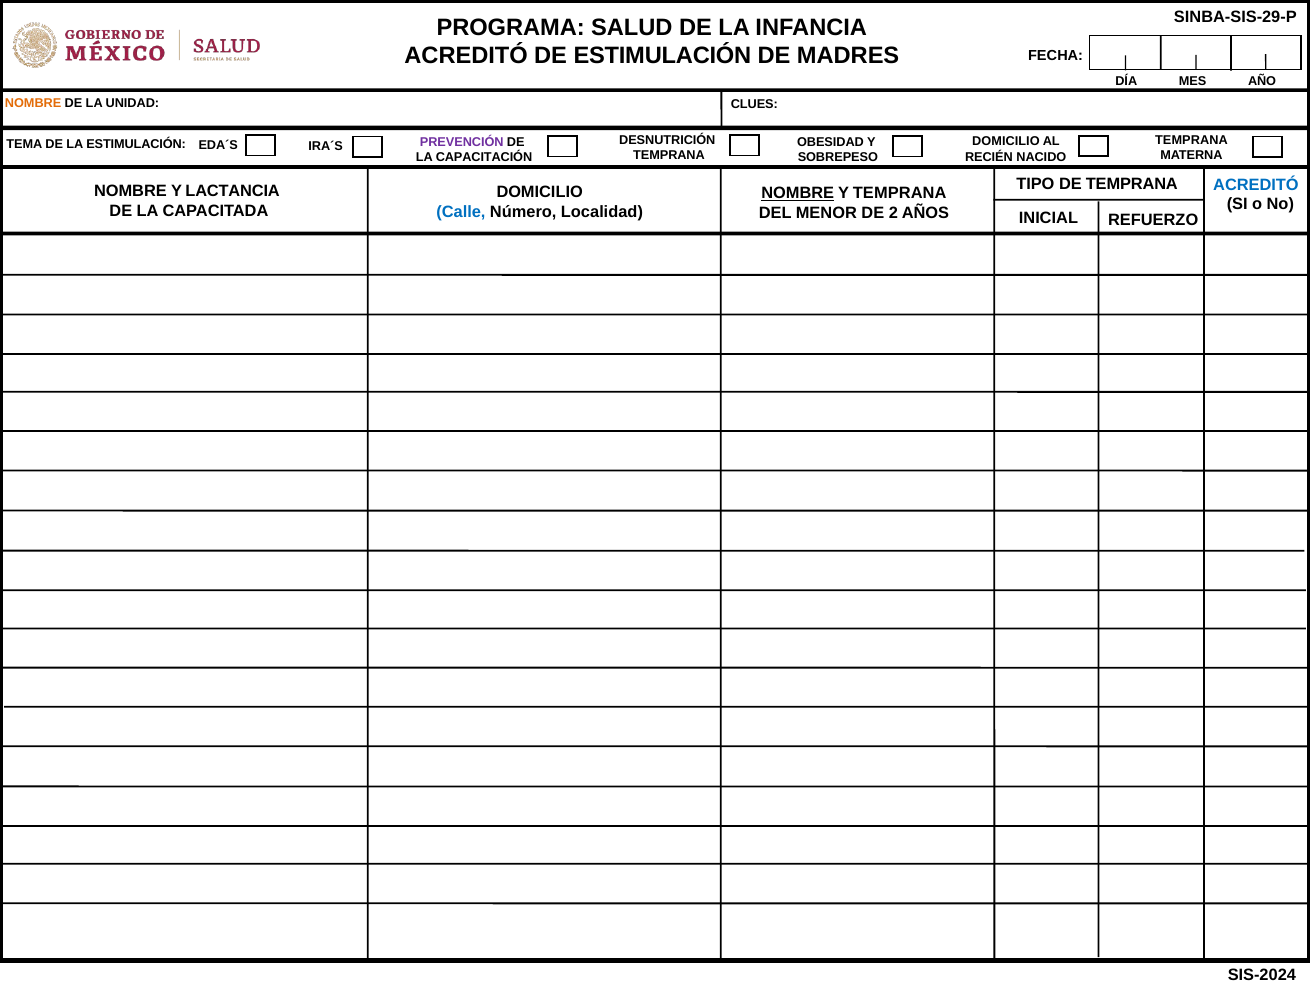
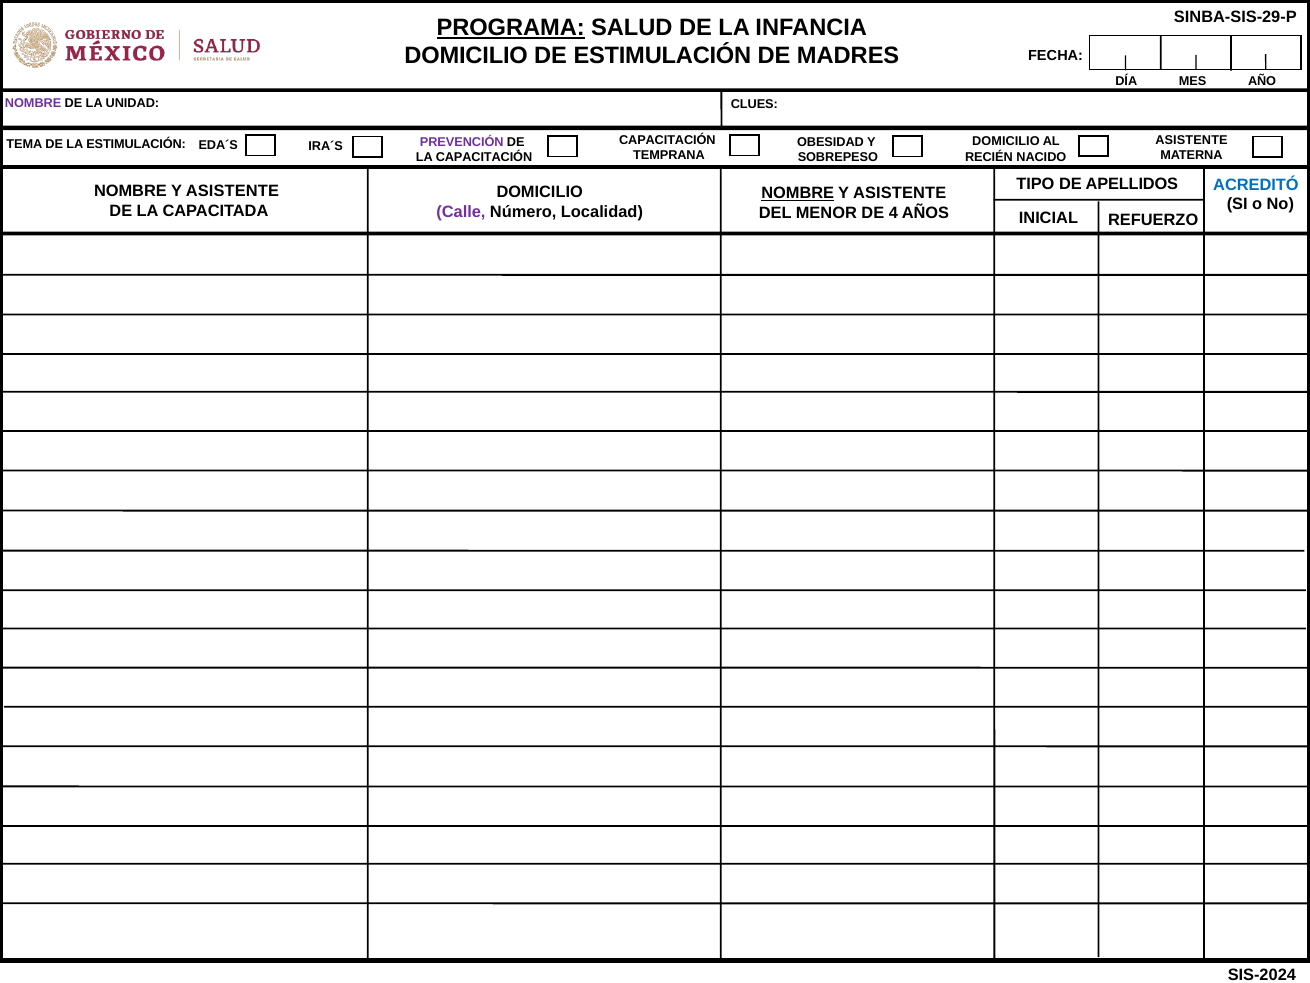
PROGRAMA underline: none -> present (511, 28)
ACREDITÓ: ACREDITÓ -> DOMICILIO (466, 56)
NOMBRE colour: orange -> purple (33, 103)
TEMPRANA: TEMPRANA -> ASISTENTE (1191, 140)
IRA´S DESNUTRICIÓN: DESNUTRICIÓN -> CAPACITACIÓN (667, 140)
DE TEMPRANA: TEMPRANA -> APELLIDOS (1132, 184)
LACTANCIA: LACTANCIA -> ASISTENTE (232, 191)
TEMPRANA: TEMPRANA -> ASISTENTE (900, 193)
Calle colour: blue -> purple (461, 212)
2: 2 -> 4 (893, 213)
